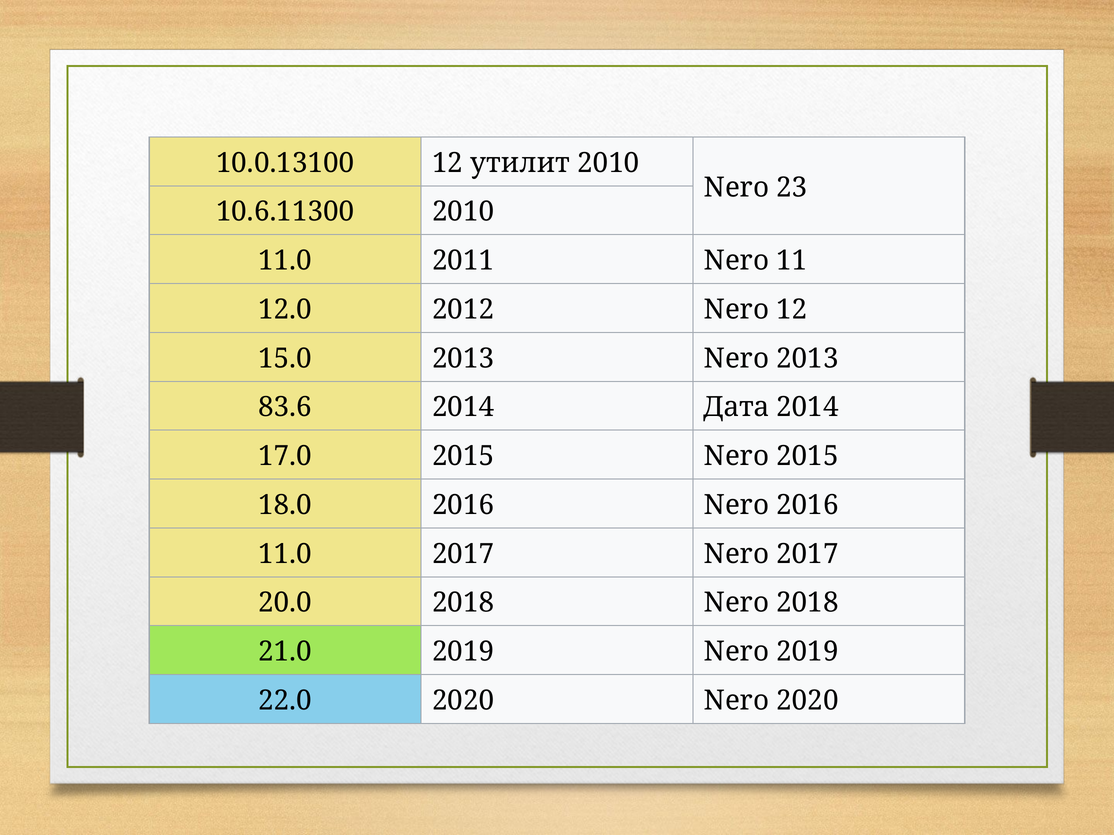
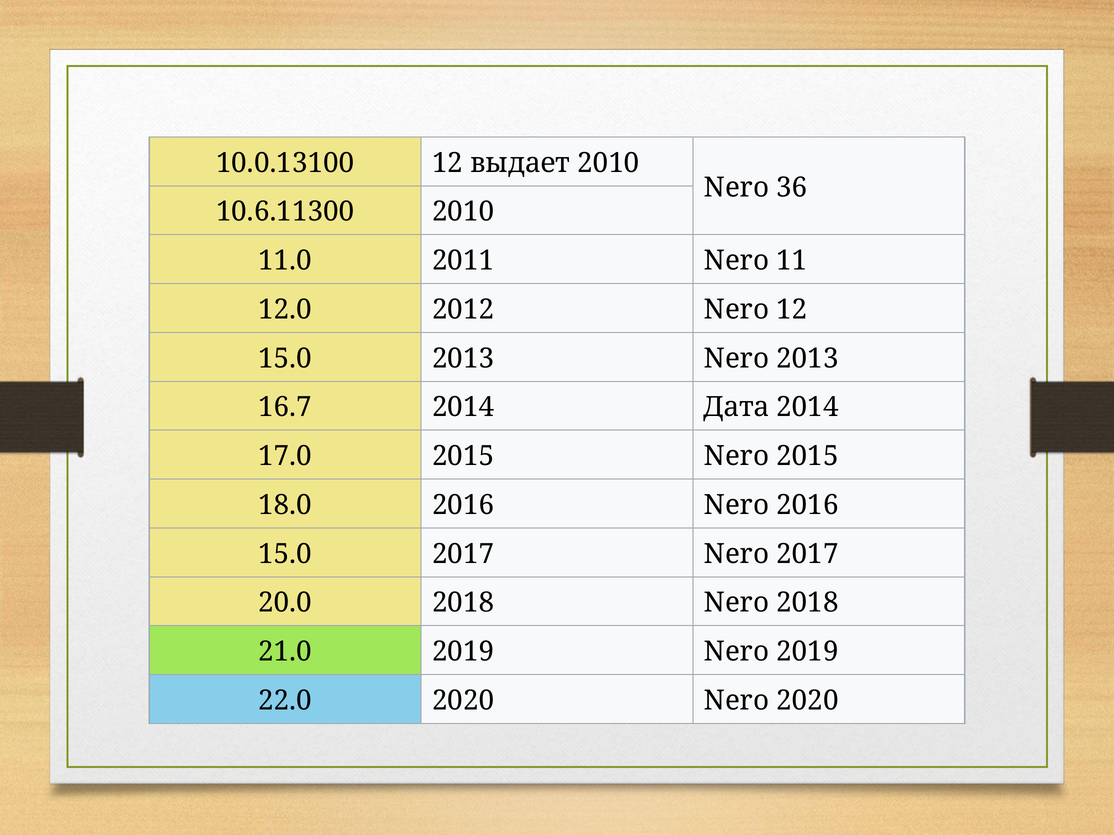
утилит: утилит -> выдает (520, 163)
23: 23 -> 36 (792, 187)
83.6: 83.6 -> 16.7 (285, 408)
11.0: 11.0 -> 15.0 (285, 554)
